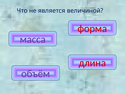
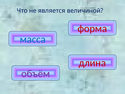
масса colour: purple -> blue (33, 39)
